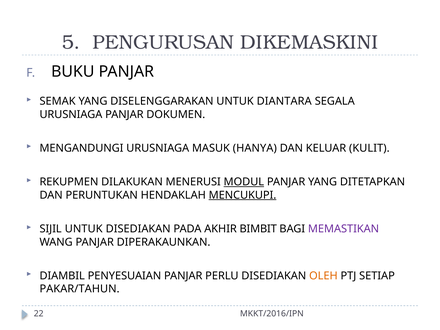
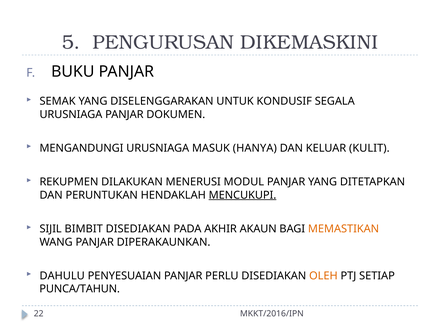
DIANTARA: DIANTARA -> KONDUSIF (284, 101)
MODUL underline: present -> none (244, 182)
SIJIL UNTUK: UNTUK -> BIMBIT (84, 229)
BIMBIT: BIMBIT -> AKAUN (258, 229)
MEMASTIKAN colour: purple -> orange (344, 229)
DIAMBIL: DIAMBIL -> DAHULU (62, 276)
PAKAR/TAHUN: PAKAR/TAHUN -> PUNCA/TAHUN (80, 289)
